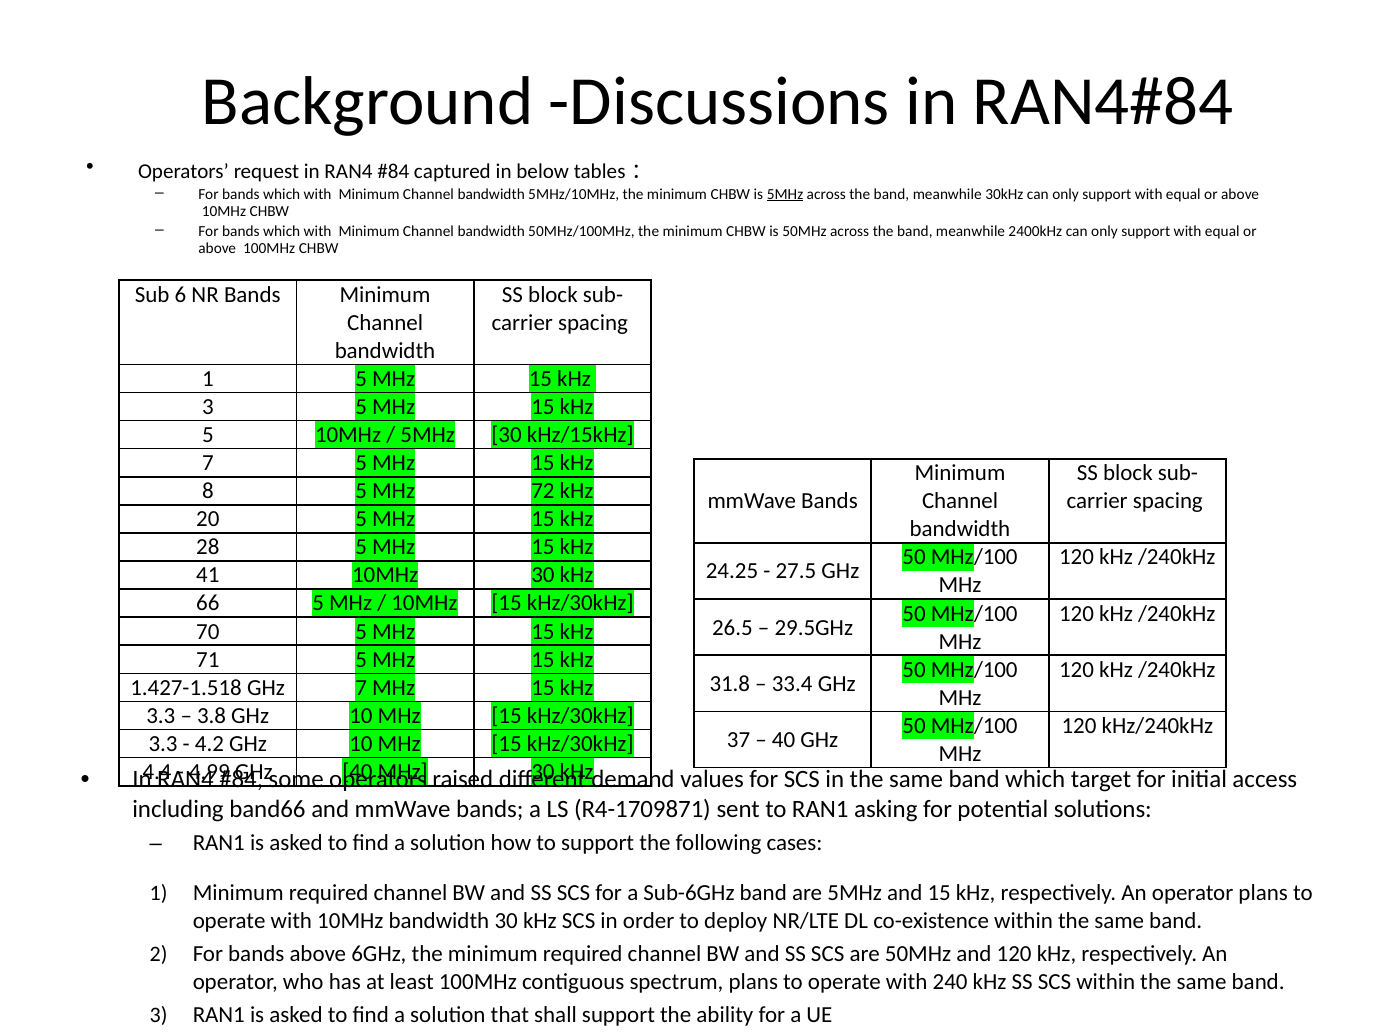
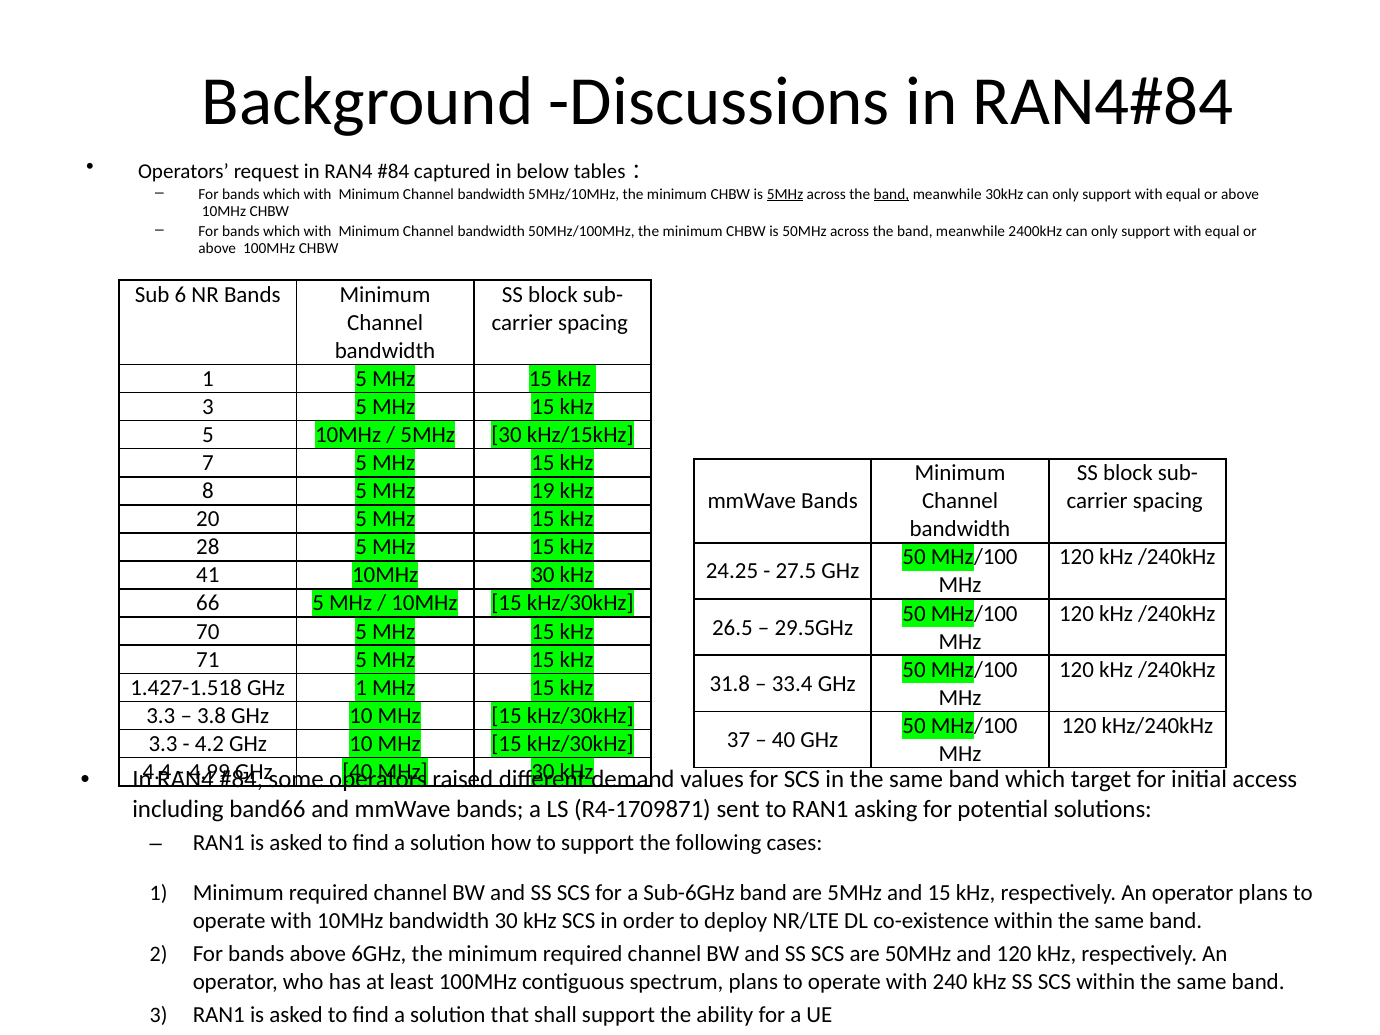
band underline: none -> present (891, 194)
72: 72 -> 19 (543, 491)
GHz 7: 7 -> 1 (361, 688)
